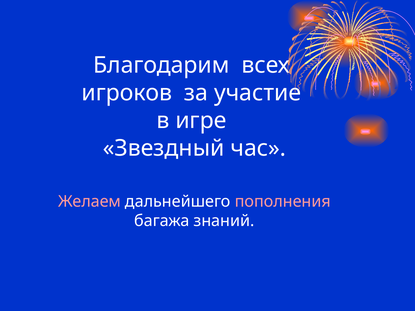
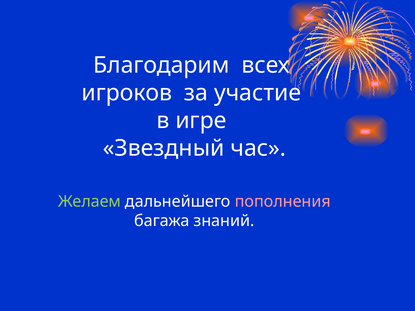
Желаем colour: pink -> light green (89, 202)
